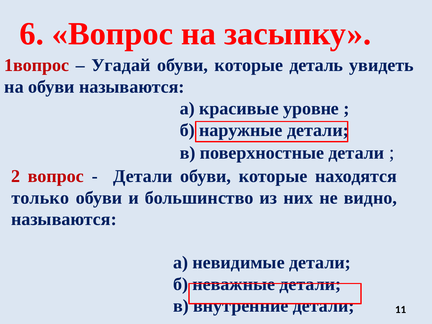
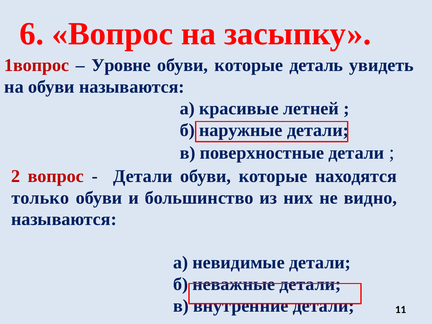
Угадай: Угадай -> Уровне (121, 65)
уровне: уровне -> летней (311, 109)
